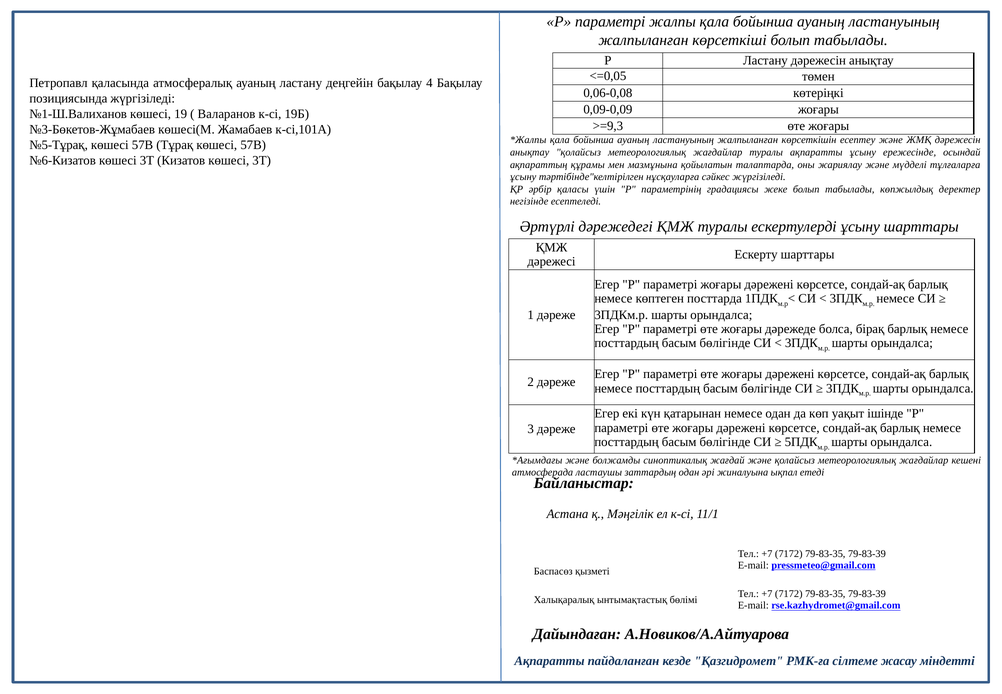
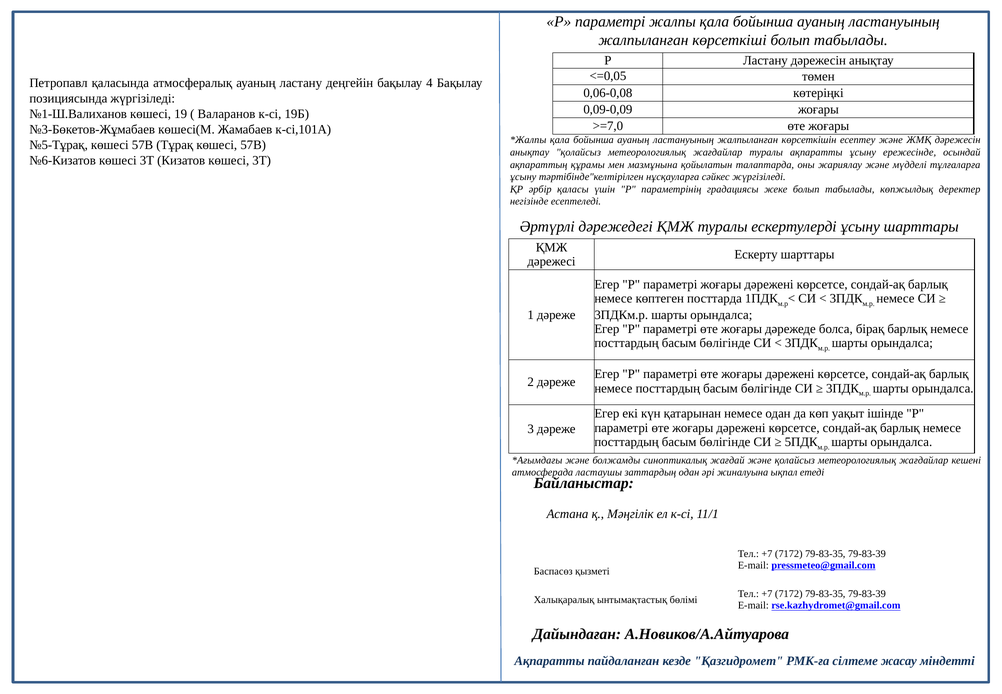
>=9,3: >=9,3 -> >=7,0 (608, 126)
